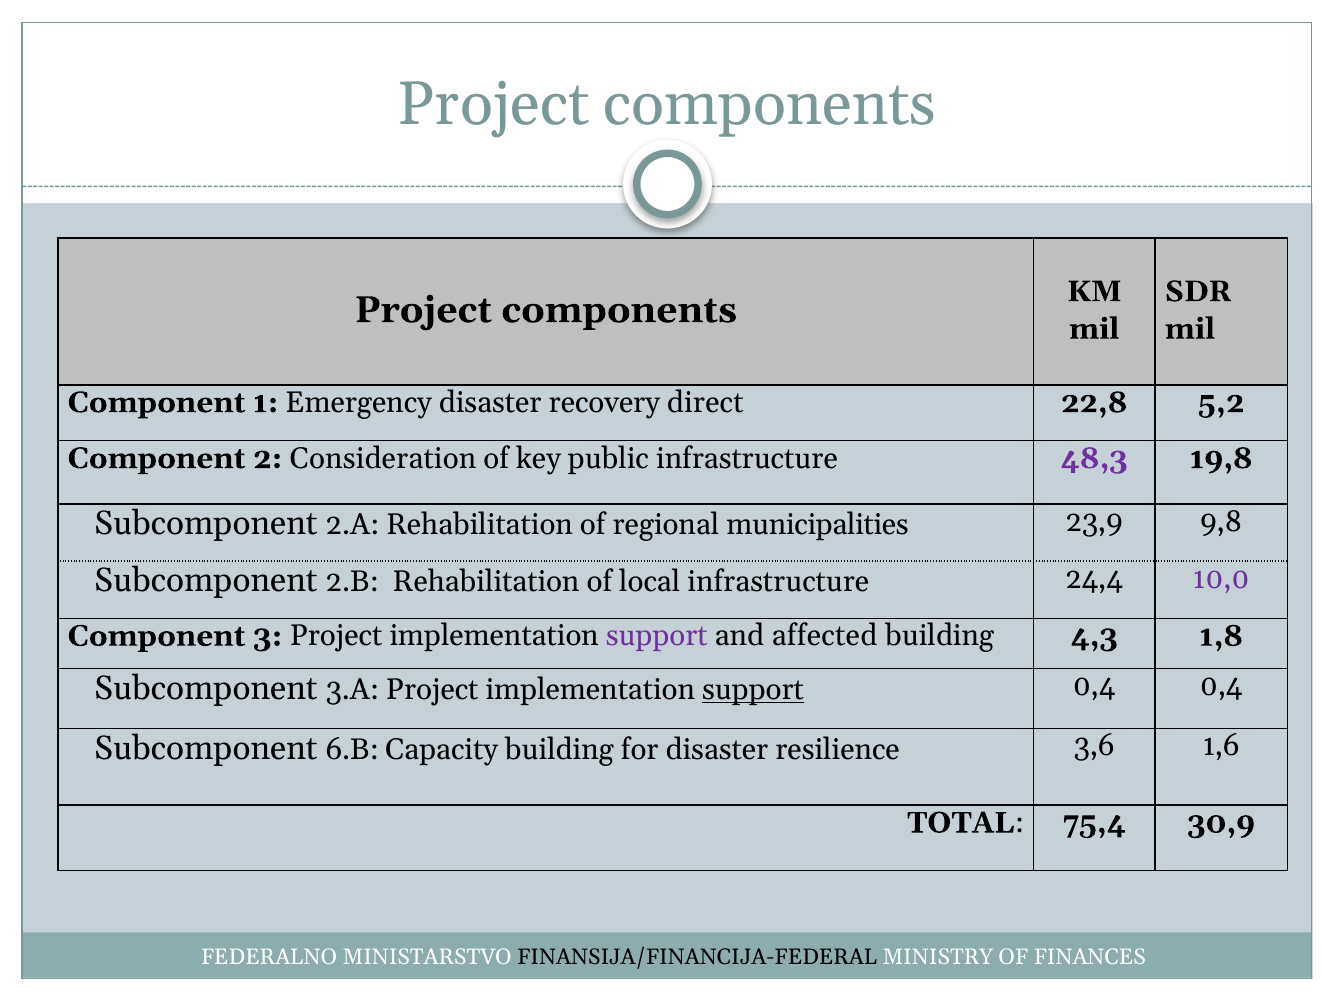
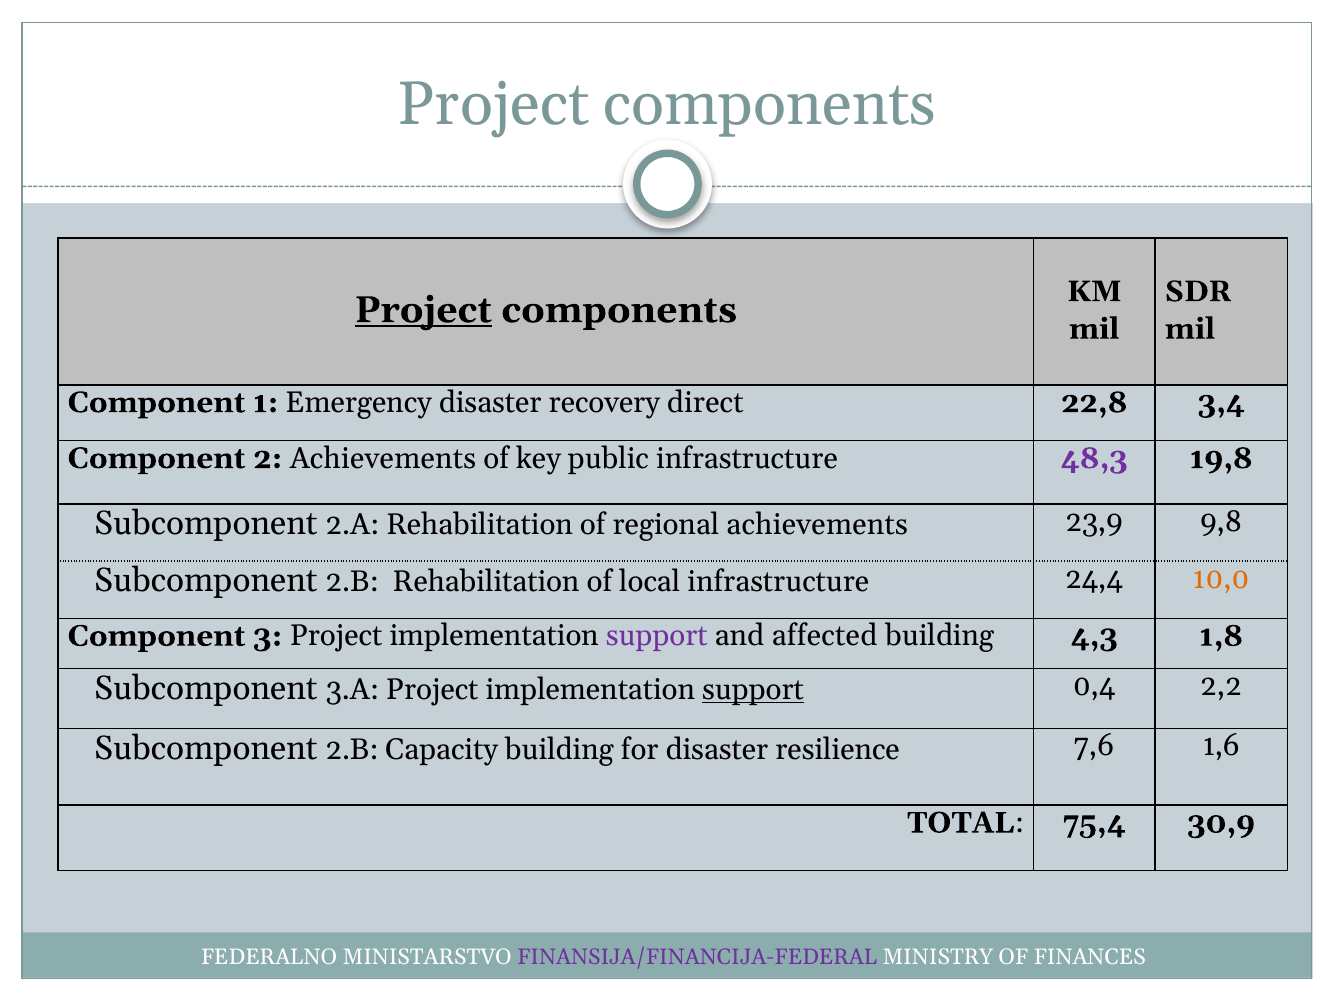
Project underline: none -> present (423, 310)
5,2: 5,2 -> 3,4 (1221, 403)
2 Consideration: Consideration -> Achievements (383, 458)
regional municipalities: municipalities -> achievements (817, 525)
10,0 colour: purple -> orange (1221, 579)
0,4 0,4: 0,4 -> 2,2 (1221, 686)
6.B: 6.B -> 2.B (352, 750)
3,6: 3,6 -> 7,6 (1094, 746)
FINANSIJA/FINANCIJA-FEDERAL colour: black -> purple (697, 957)
